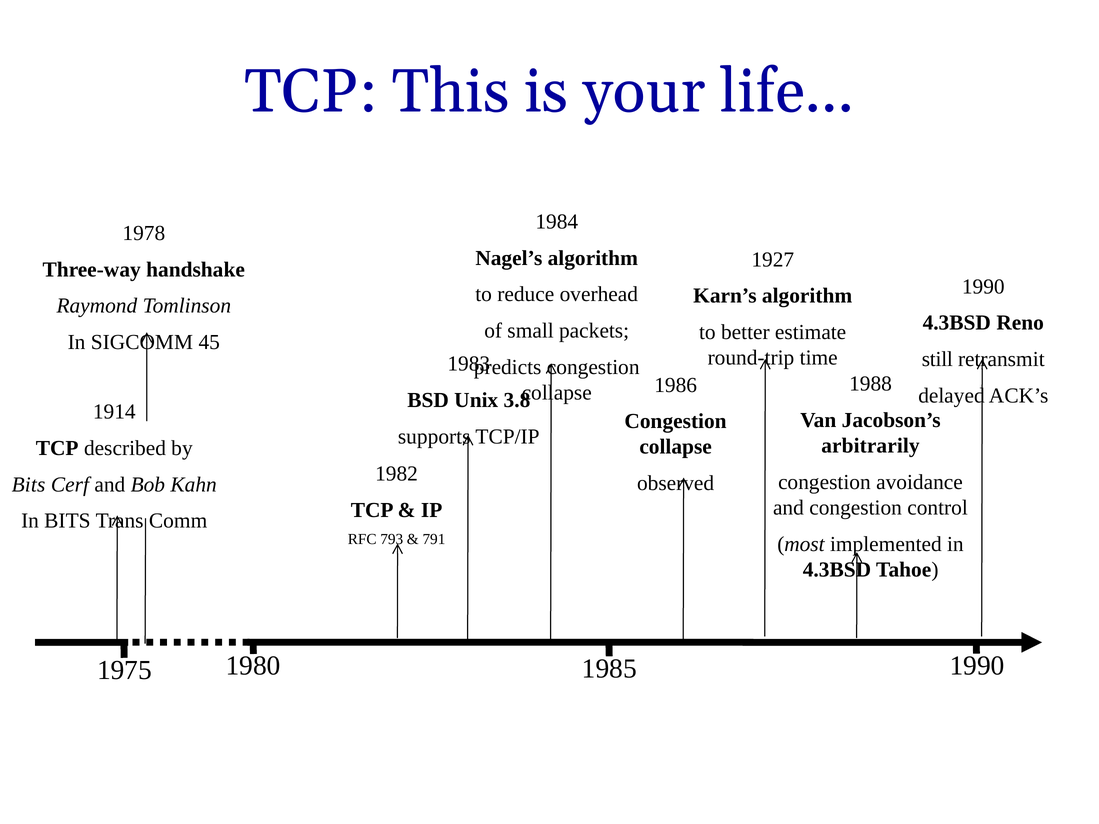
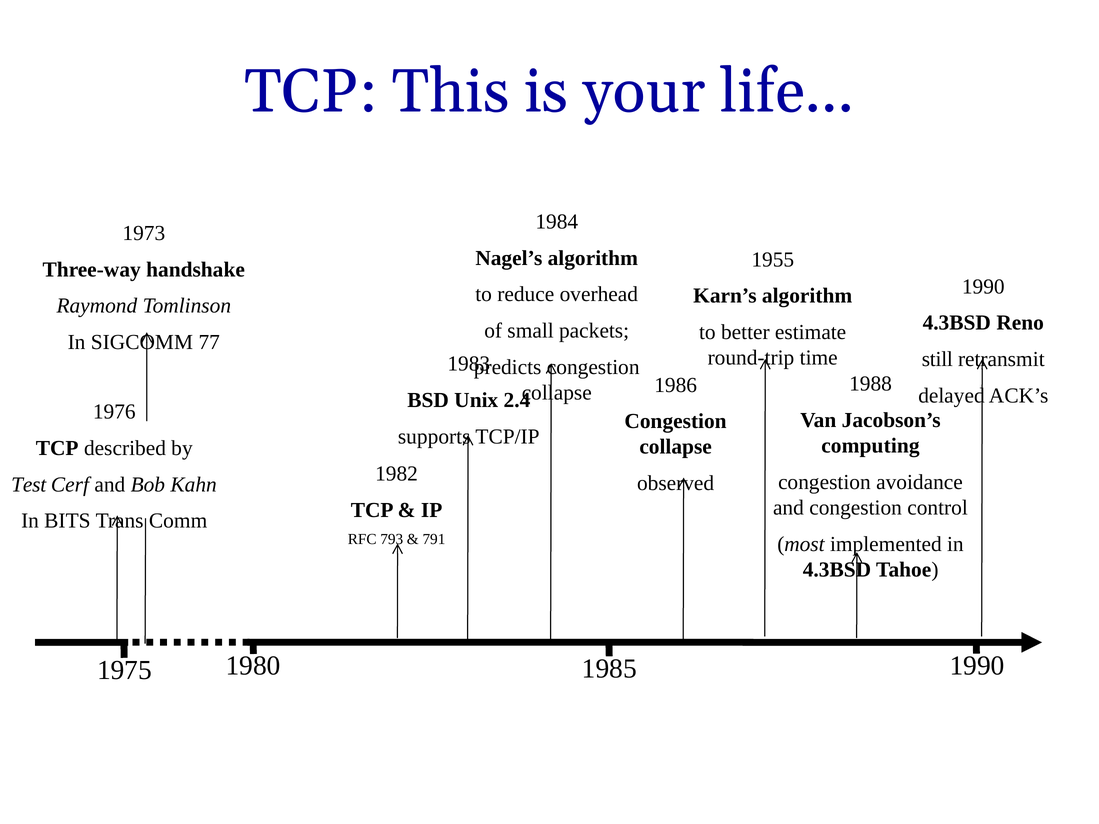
1978: 1978 -> 1973 (144, 233)
1927: 1927 -> 1955 (773, 260)
45: 45 -> 77 (209, 342)
3.8: 3.8 -> 2.4 (517, 400)
1914: 1914 -> 1976 (114, 412)
arbitrarily: arbitrarily -> computing (870, 446)
Bits: Bits -> Test (29, 485)
